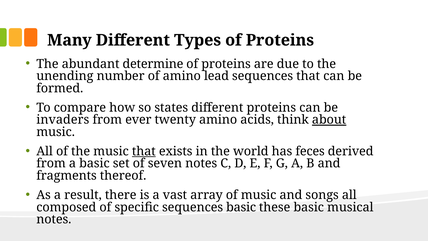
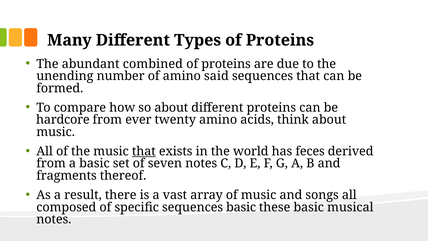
determine: determine -> combined (153, 64)
lead: lead -> said (216, 76)
so states: states -> about (171, 108)
invaders: invaders -> hardcore (63, 120)
about underline: present -> none (329, 120)
